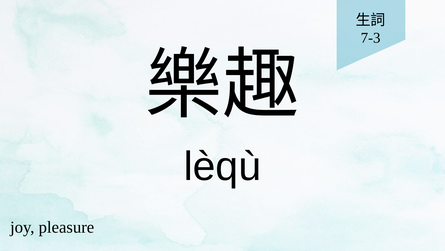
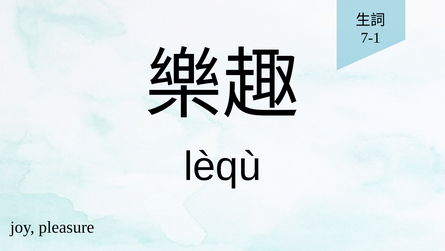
7-3: 7-3 -> 7-1 (371, 38)
